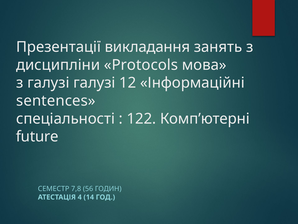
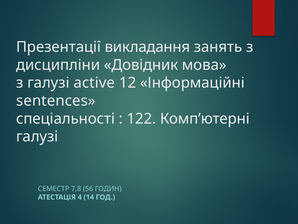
Protocols: Protocols -> Довідник (141, 65)
галузі галузі: галузі -> active (94, 83)
future: future -> галузі (37, 136)
